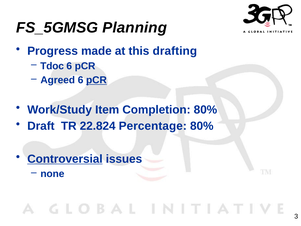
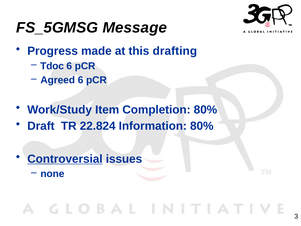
Planning: Planning -> Message (135, 28)
pCR underline: present -> none (96, 80)
Percentage: Percentage -> Information (153, 126)
